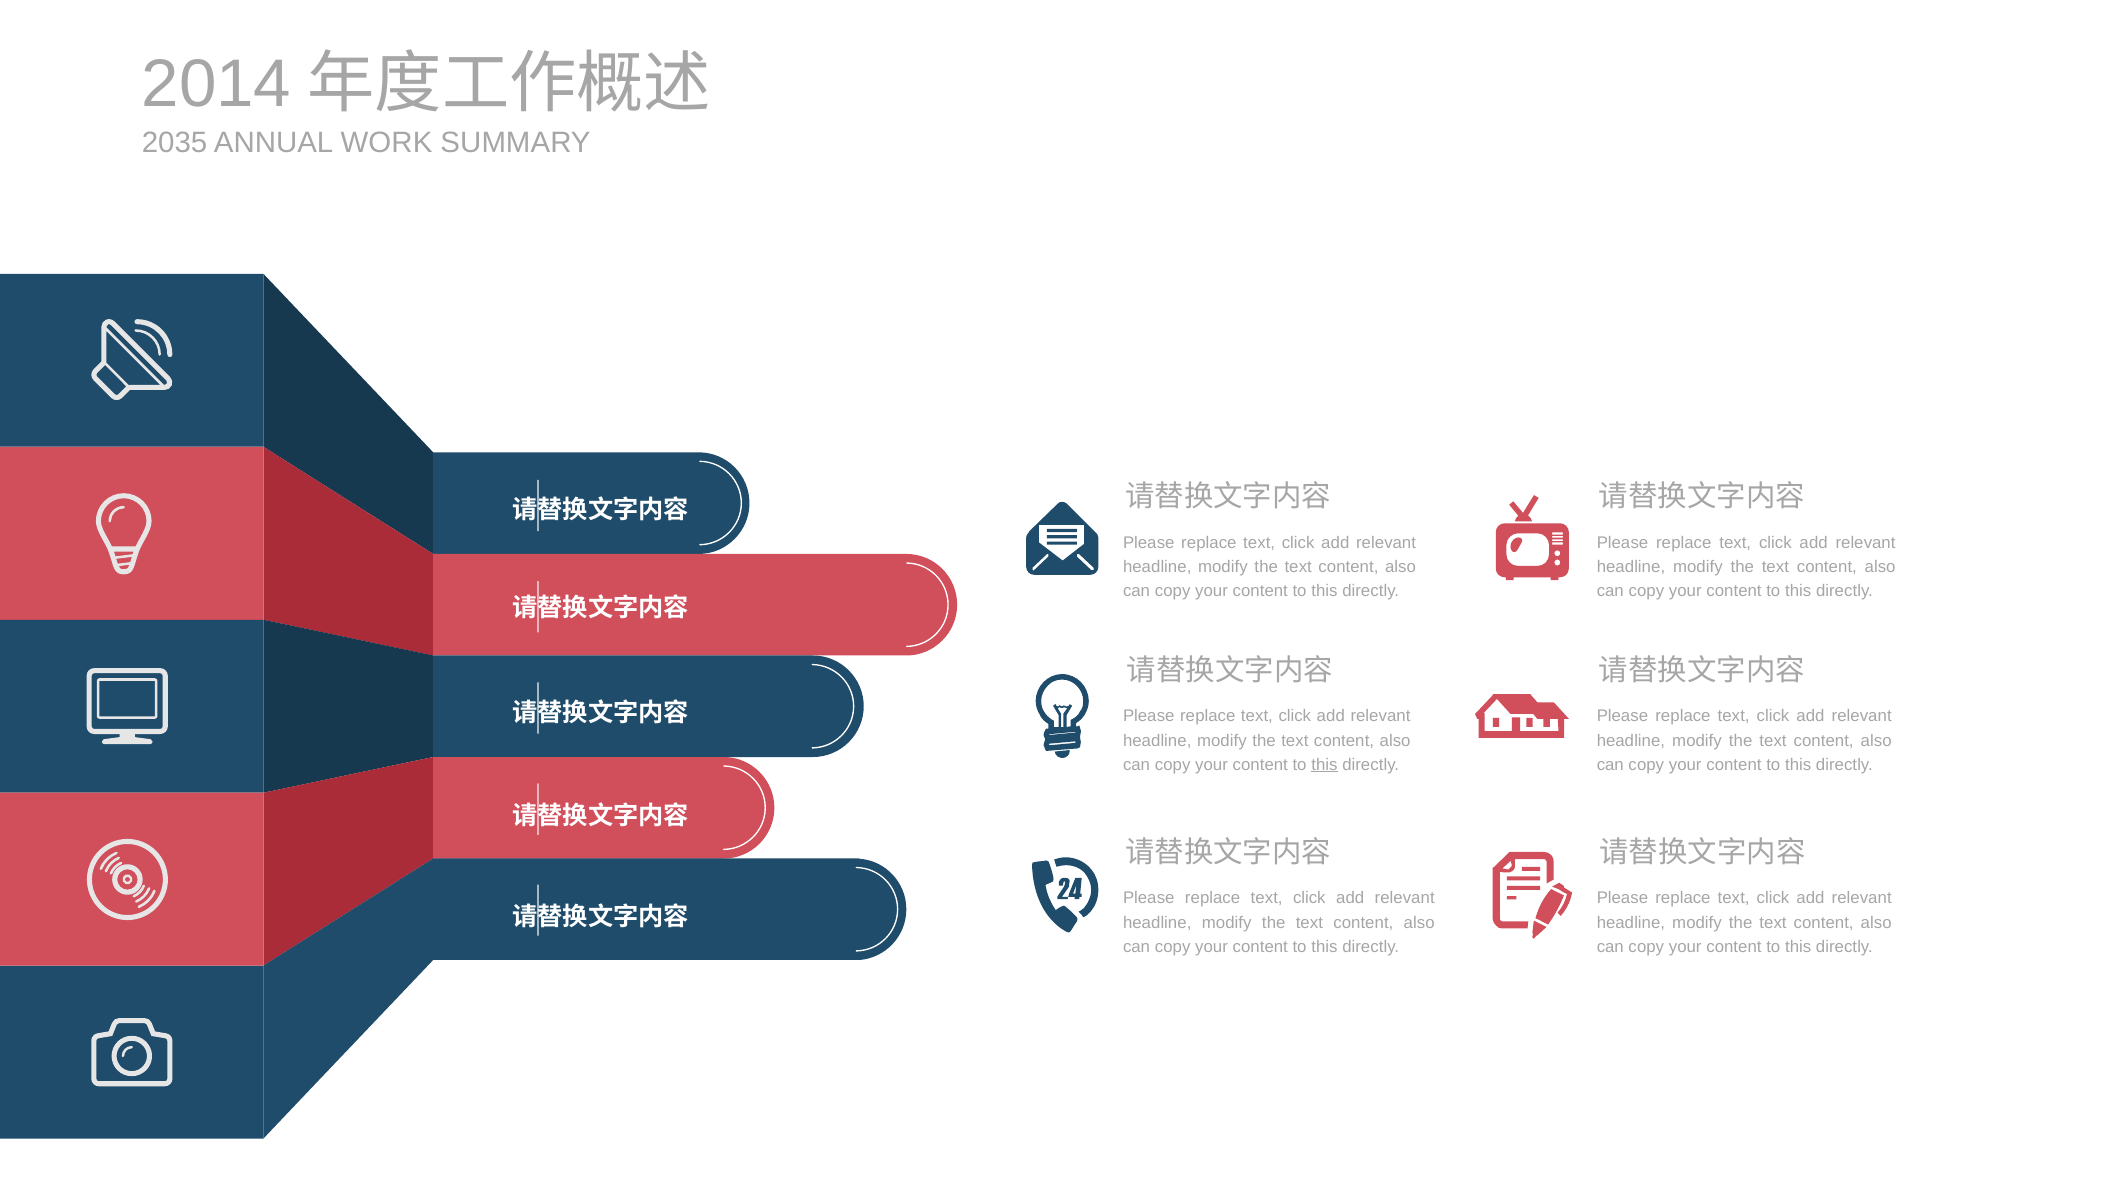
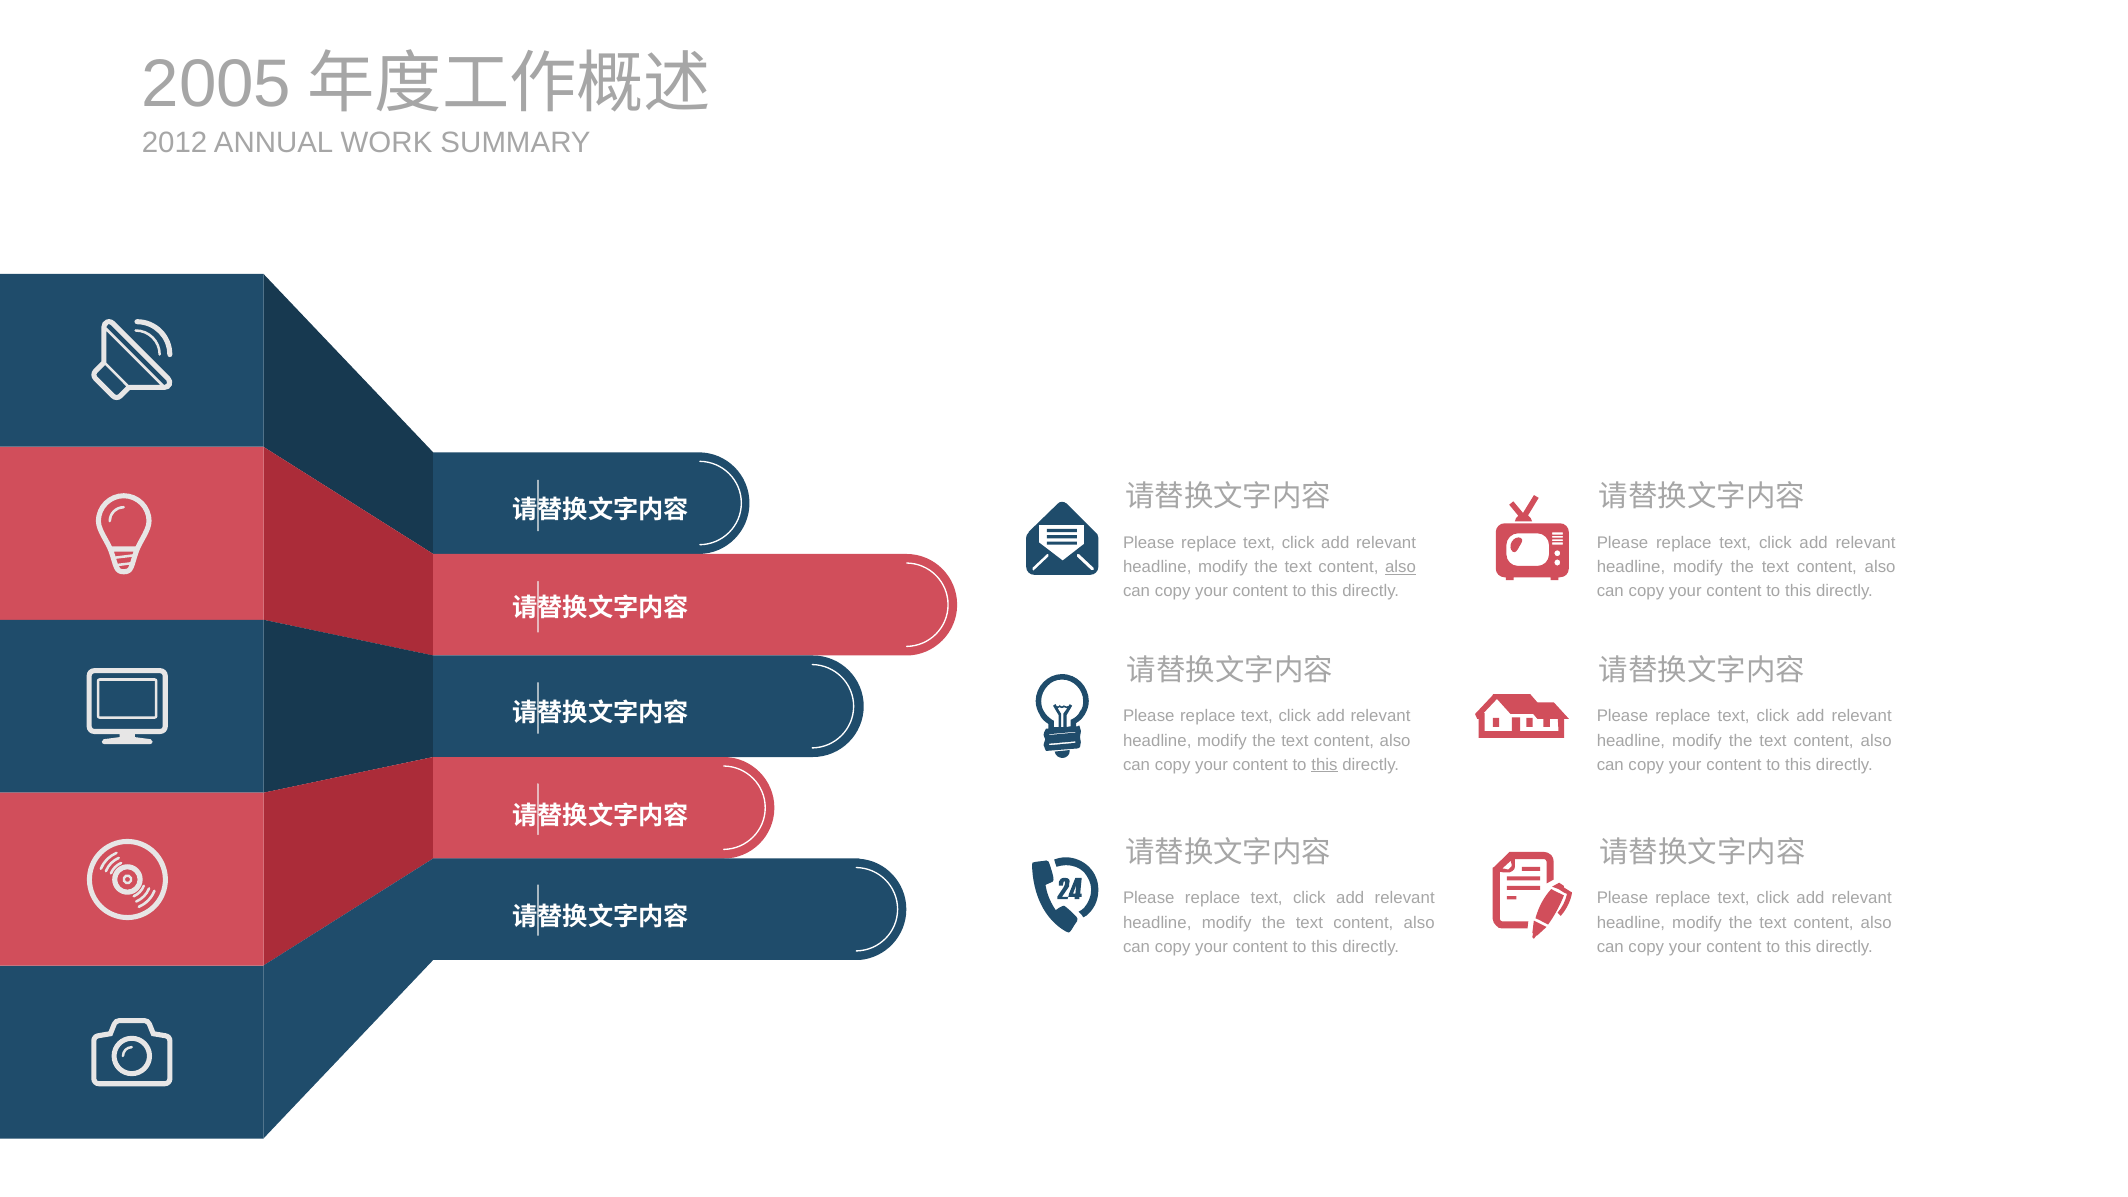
2014: 2014 -> 2005 (217, 84)
2035: 2035 -> 2012 (175, 143)
also underline: none -> present (1401, 567)
